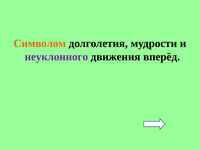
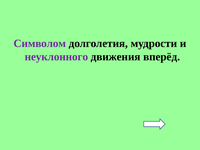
Символом colour: orange -> purple (40, 43)
